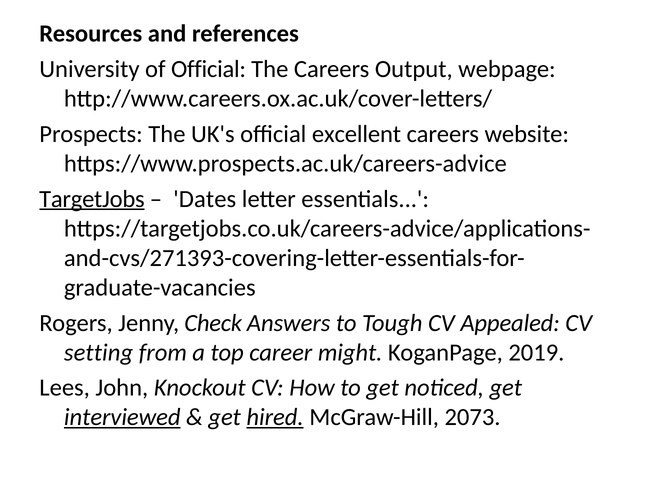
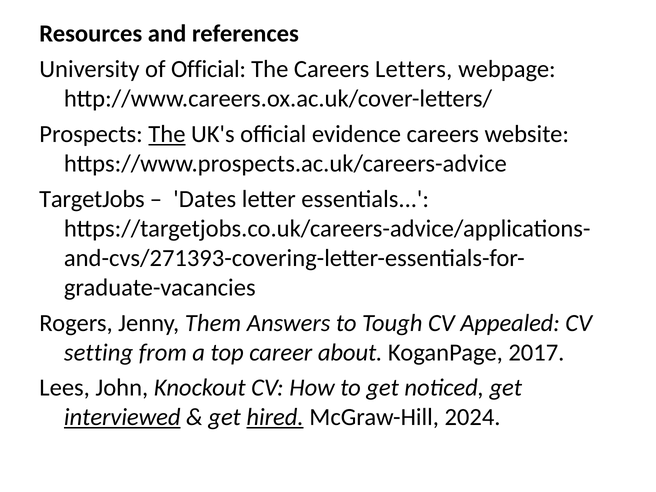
Output: Output -> Letters (414, 69)
The underline: none -> present (167, 134)
excellent: excellent -> evidence (357, 134)
TargetJobs underline: present -> none (92, 199)
Check: Check -> Them (213, 323)
might: might -> about (350, 352)
2019: 2019 -> 2017 (536, 352)
2073: 2073 -> 2024 (473, 417)
